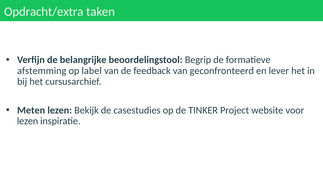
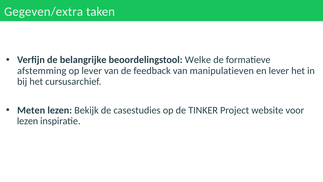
Opdracht/extra: Opdracht/extra -> Gegeven/extra (44, 12)
Begrip: Begrip -> Welke (198, 60)
op label: label -> lever (92, 71)
geconfronteerd: geconfronteerd -> manipulatieven (222, 71)
